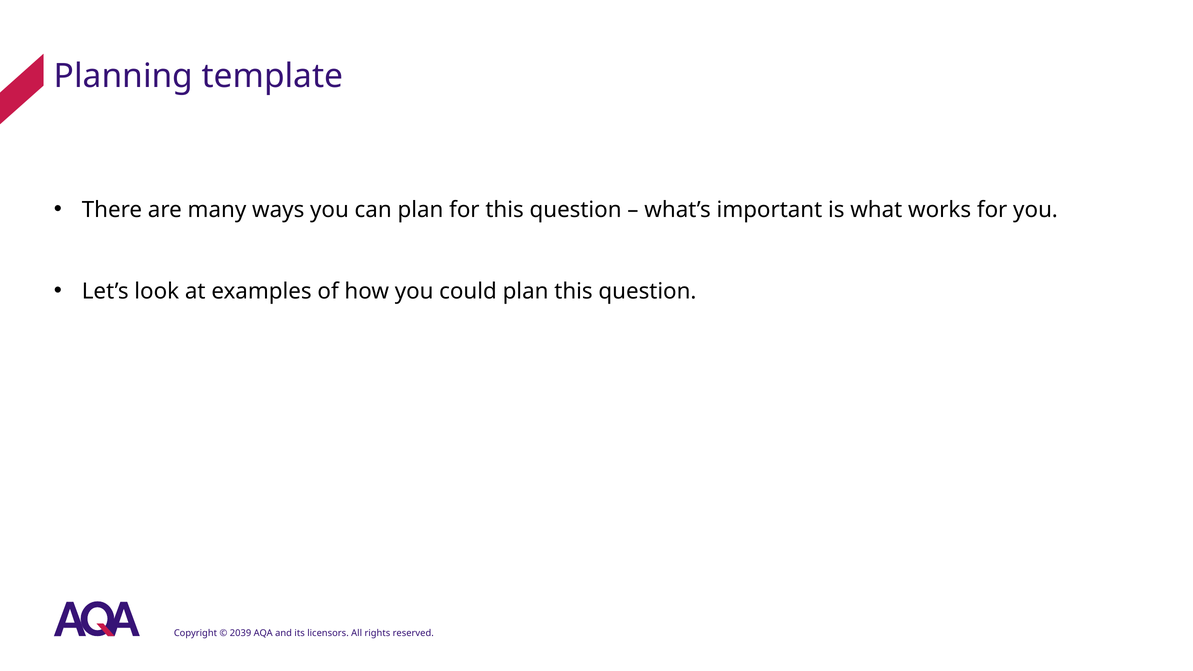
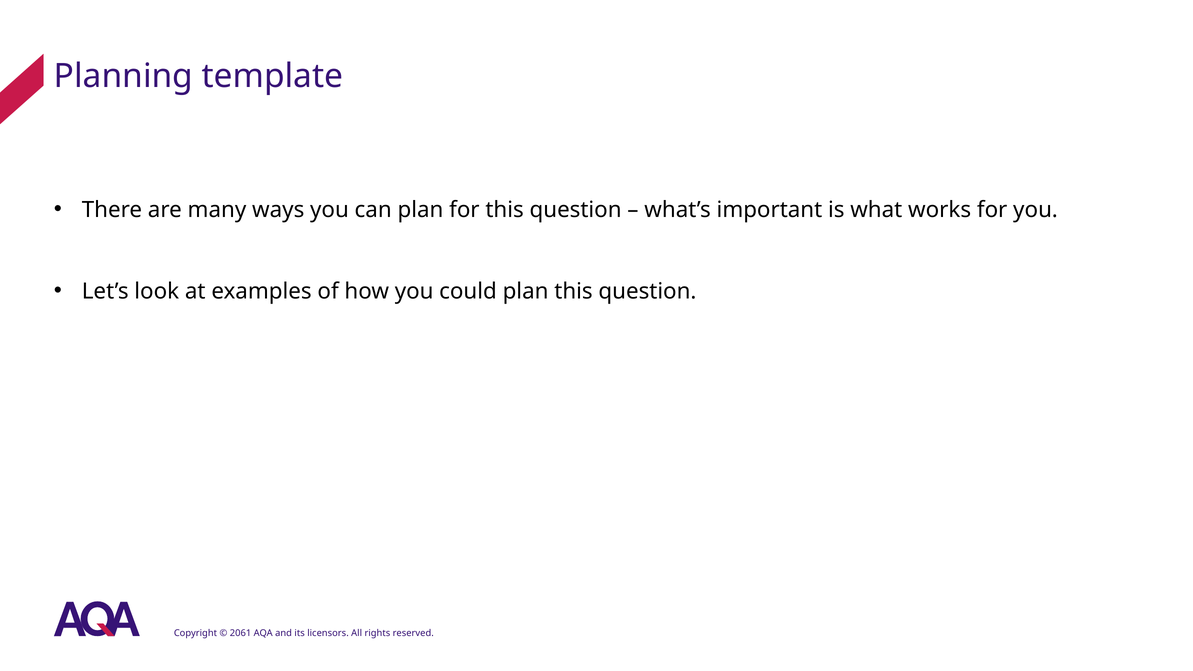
2039: 2039 -> 2061 (241, 633)
